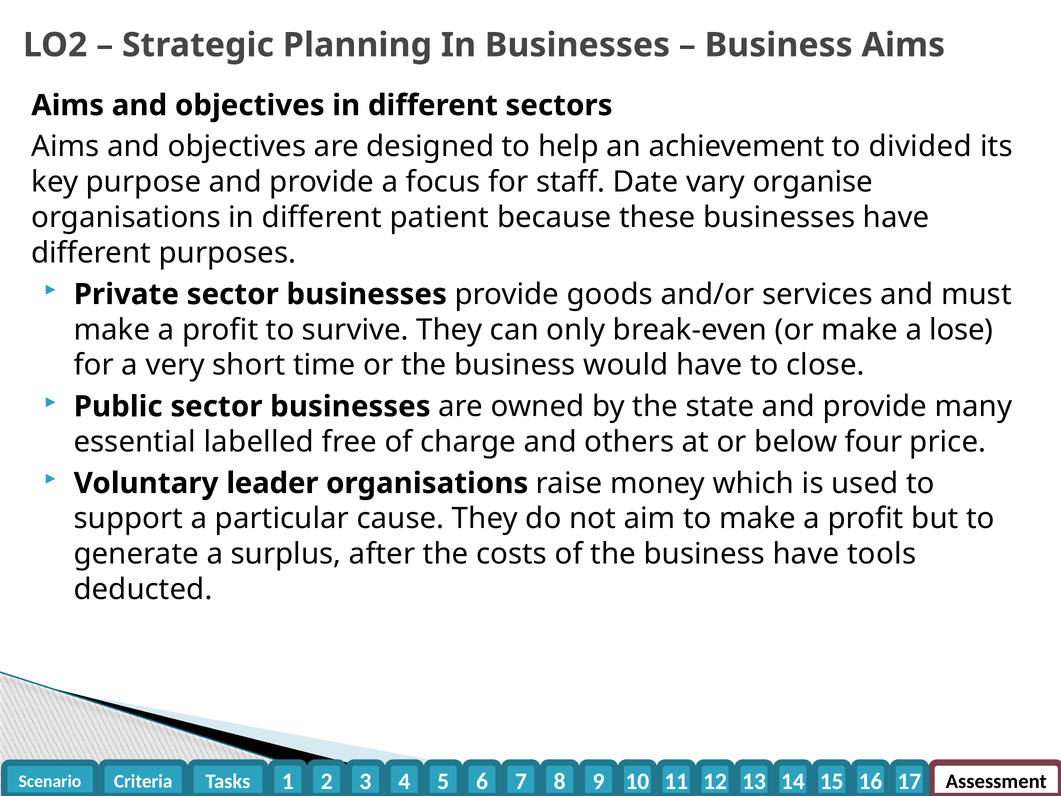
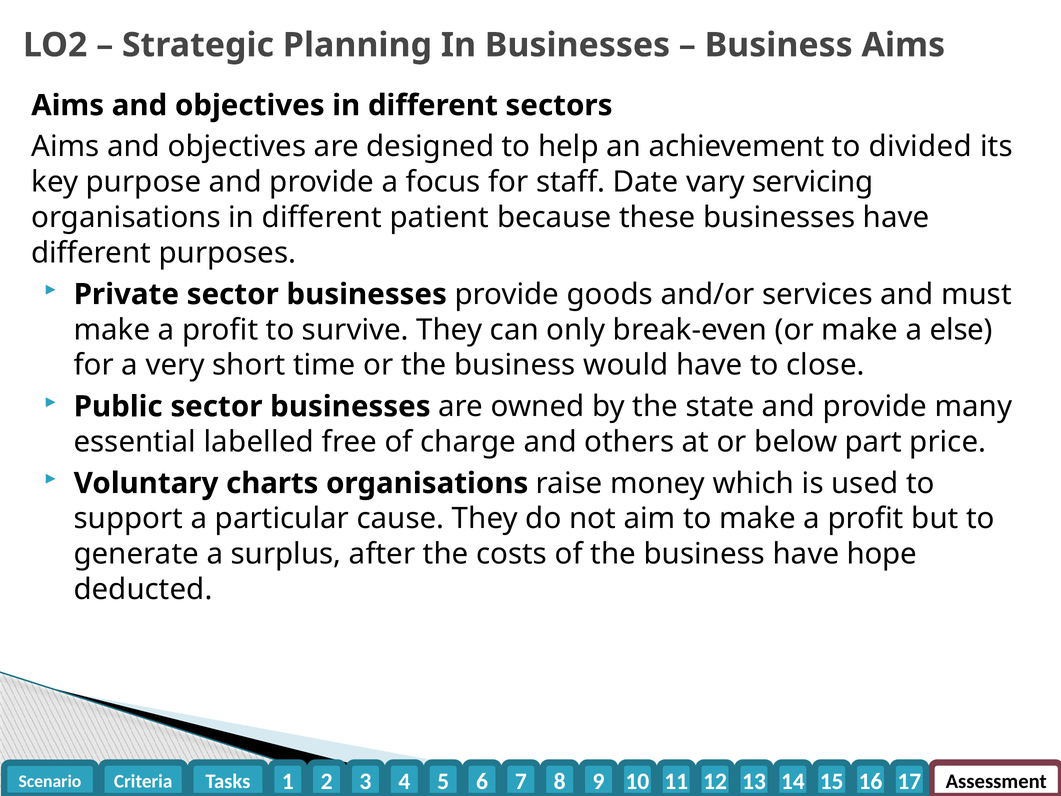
organise: organise -> servicing (813, 182)
lose: lose -> else (961, 330)
four: four -> part (873, 442)
leader: leader -> charts (272, 483)
tools: tools -> hope (882, 554)
